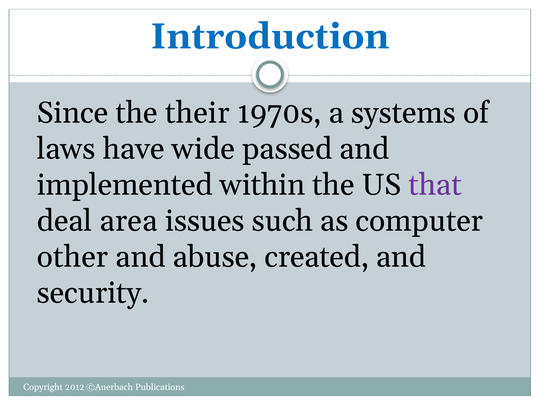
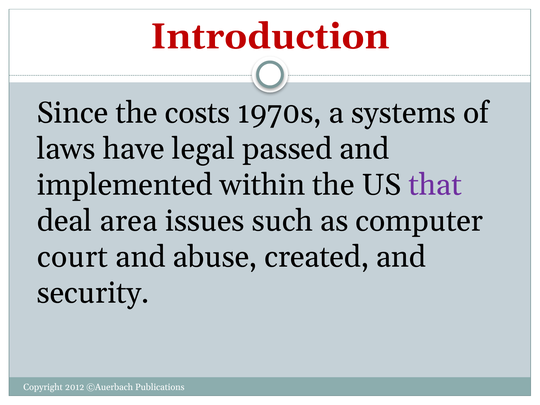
Introduction colour: blue -> red (270, 37)
their: their -> costs (198, 113)
wide: wide -> legal (203, 149)
other: other -> court (73, 257)
